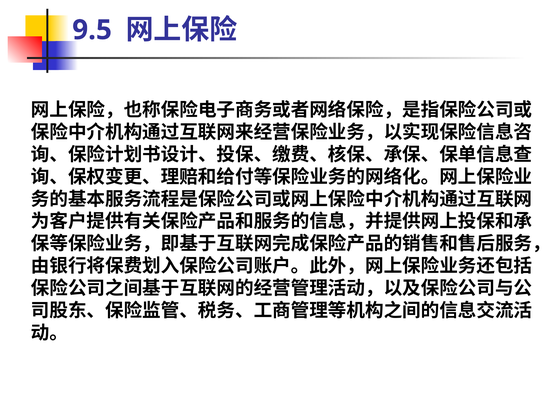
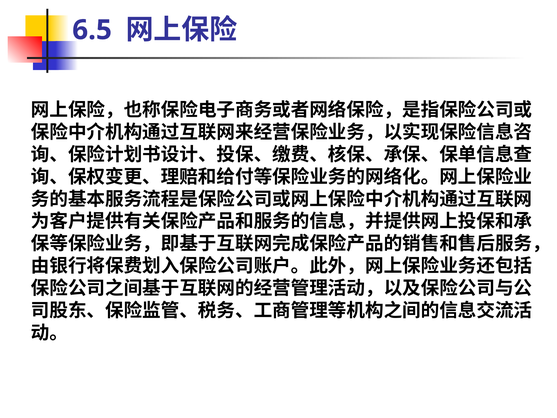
9.5: 9.5 -> 6.5 (92, 30)
